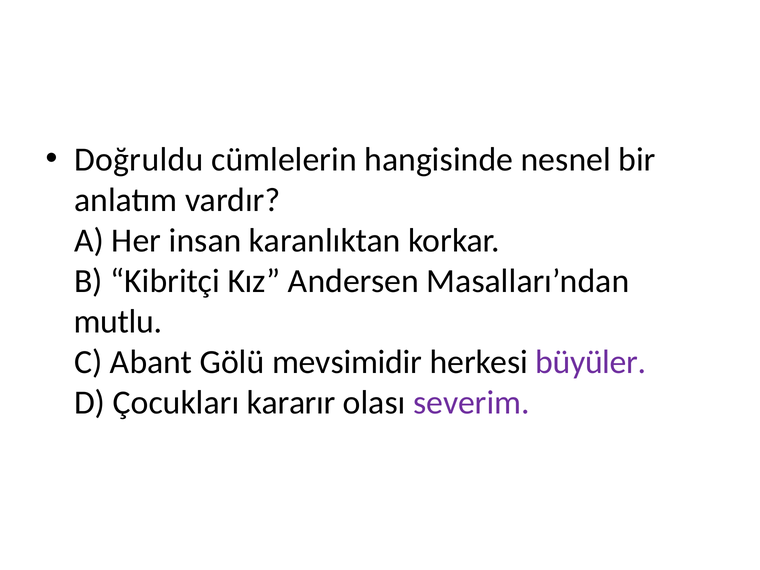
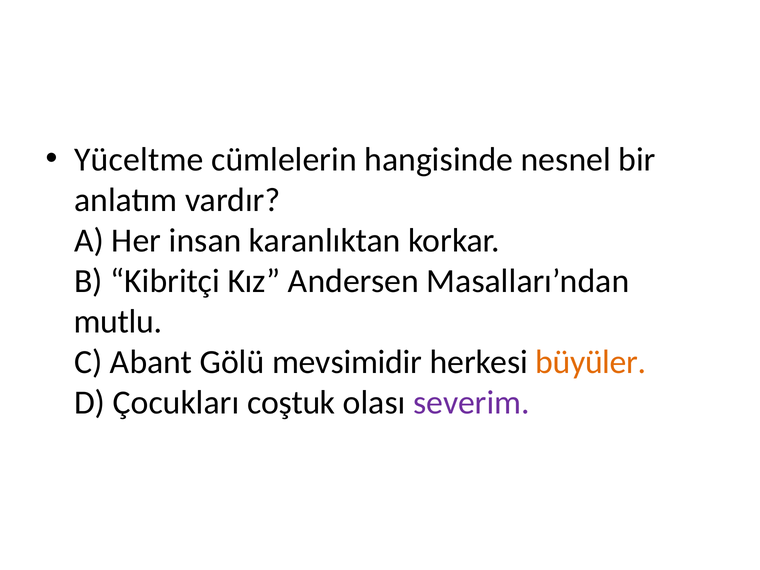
Doğruldu: Doğruldu -> Yüceltme (139, 159)
büyüler colour: purple -> orange (591, 362)
kararır: kararır -> coştuk (291, 403)
